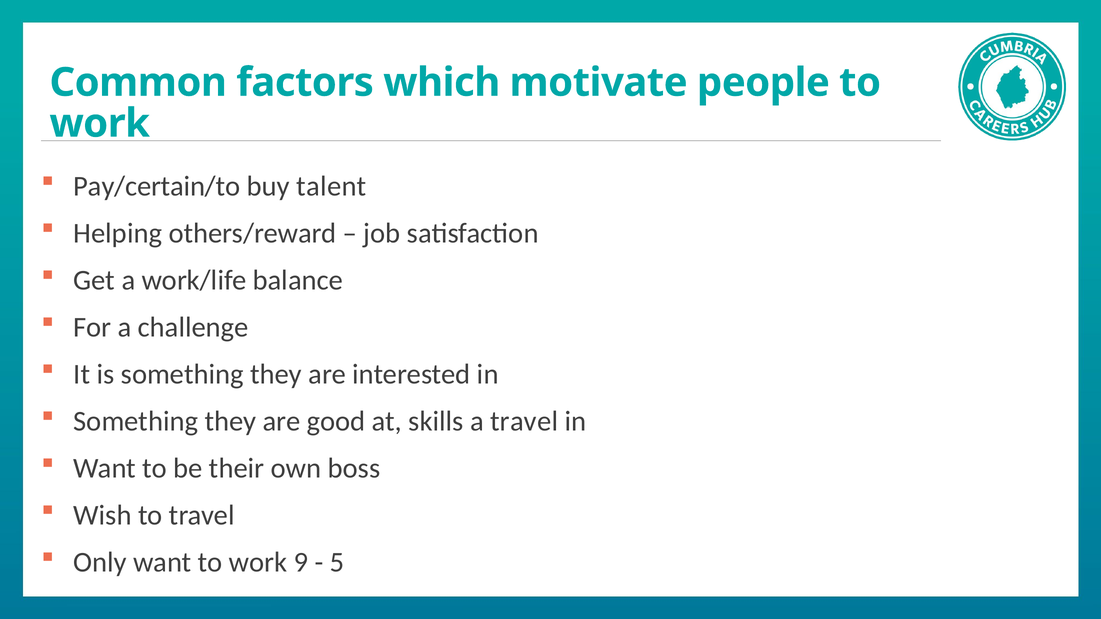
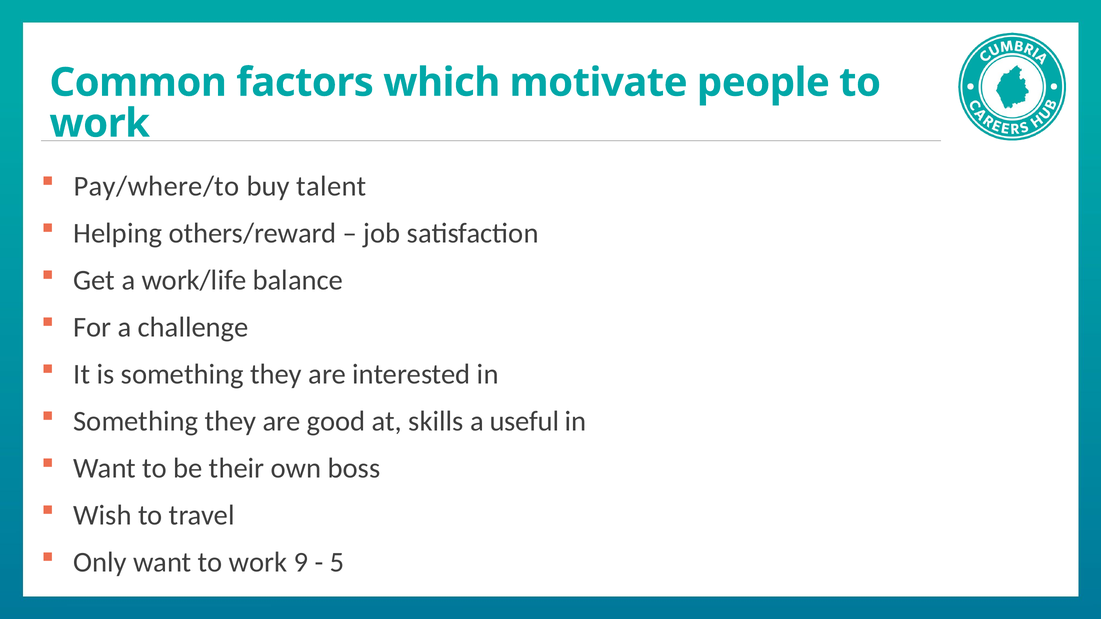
Pay/certain/to: Pay/certain/to -> Pay/where/to (157, 186)
a travel: travel -> useful (524, 421)
